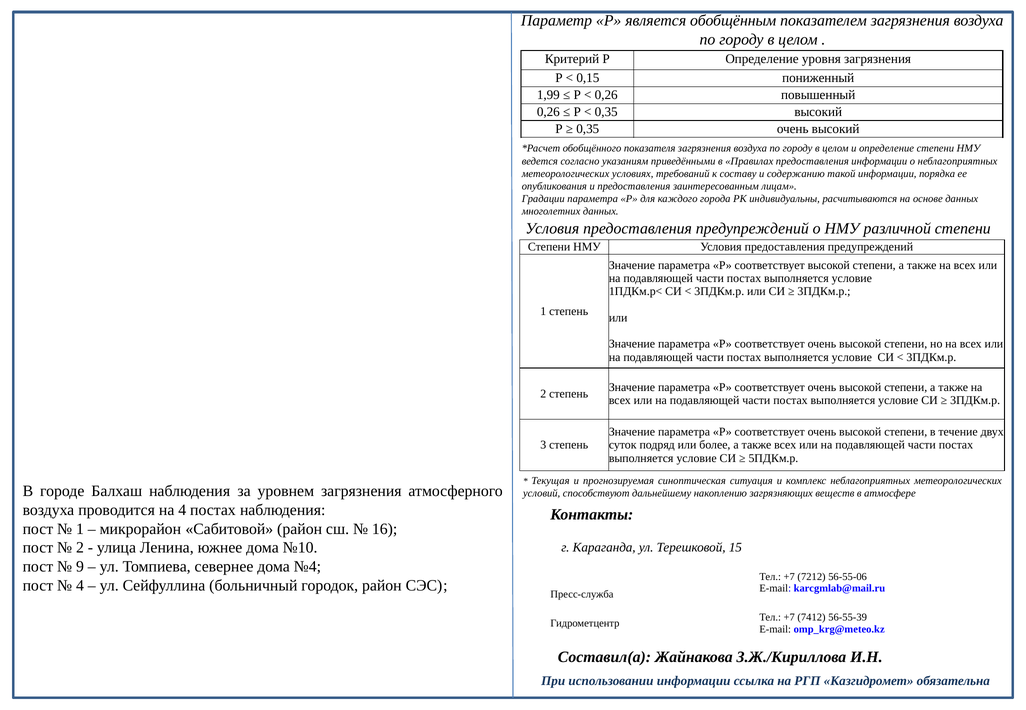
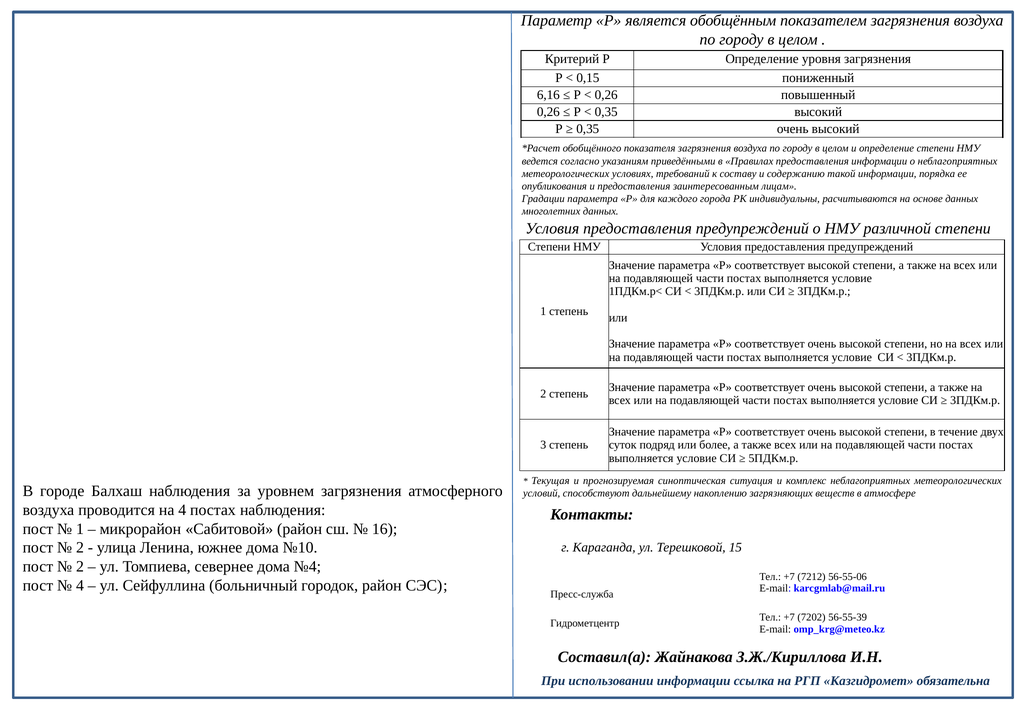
1,99: 1,99 -> 6,16 (548, 95)
9: 9 -> 2 (80, 567)
7412: 7412 -> 7202 (812, 618)
